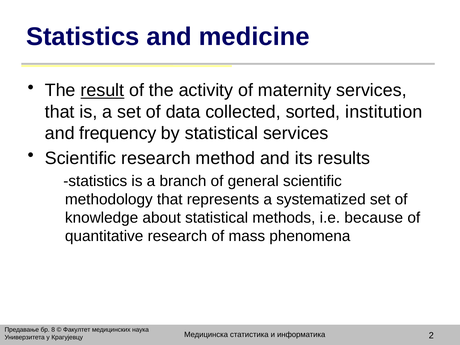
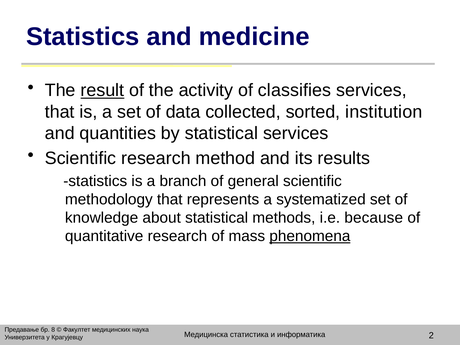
maternity: maternity -> classifies (295, 90)
frequency: frequency -> quantities (118, 133)
phenomena underline: none -> present (310, 236)
